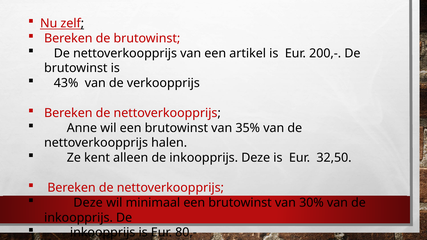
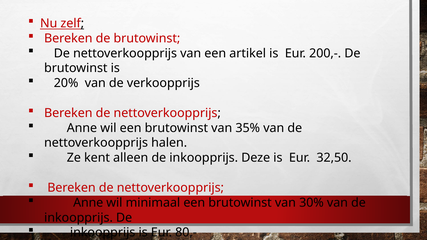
43%: 43% -> 20% (66, 83)
Deze: Deze -> Anne (88, 203)
